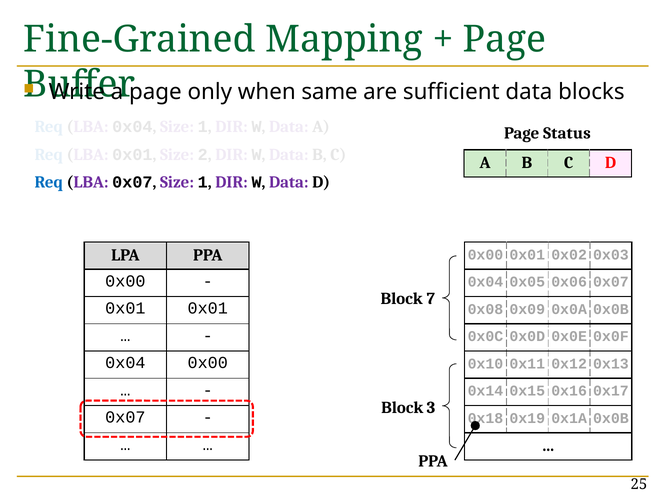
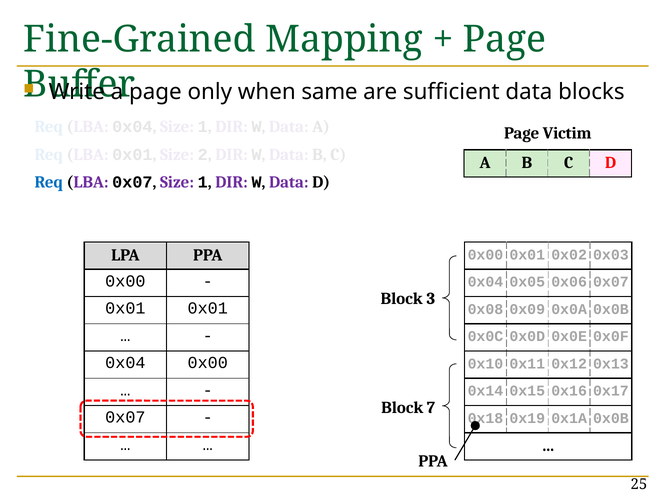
Status: Status -> Victim (567, 133)
7: 7 -> 3 (431, 298)
3: 3 -> 7 (431, 407)
